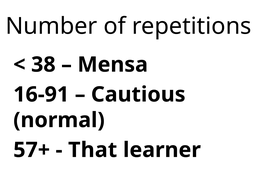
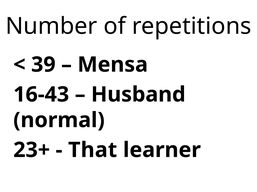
38: 38 -> 39 (43, 65)
16-91: 16-91 -> 16-43 (41, 95)
Cautious: Cautious -> Husband (138, 95)
57+: 57+ -> 23+ (32, 151)
